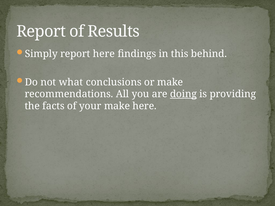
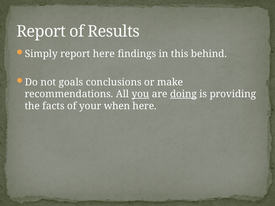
what: what -> goals (71, 82)
you underline: none -> present (140, 94)
your make: make -> when (117, 106)
